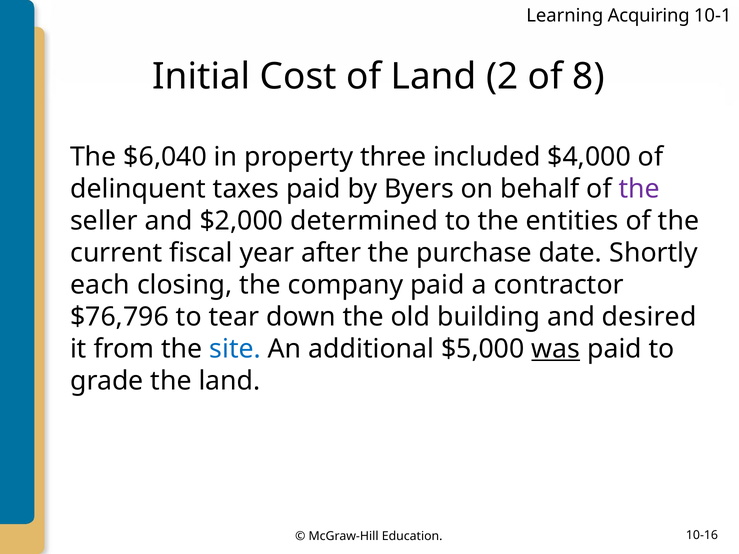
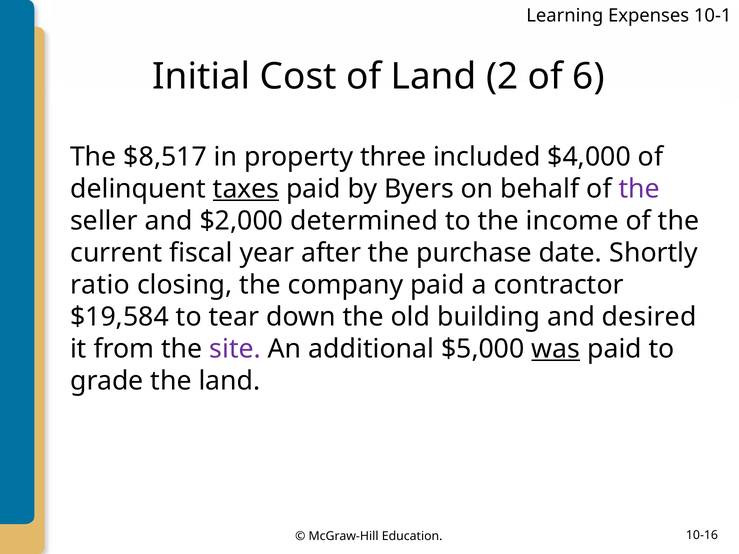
Acquiring: Acquiring -> Expenses (649, 16)
8: 8 -> 6 (589, 76)
$6,040: $6,040 -> $8,517 (165, 157)
taxes underline: none -> present (246, 189)
entities: entities -> income (572, 221)
each: each -> ratio (100, 285)
$76,796: $76,796 -> $19,584 (120, 317)
site colour: blue -> purple (235, 349)
